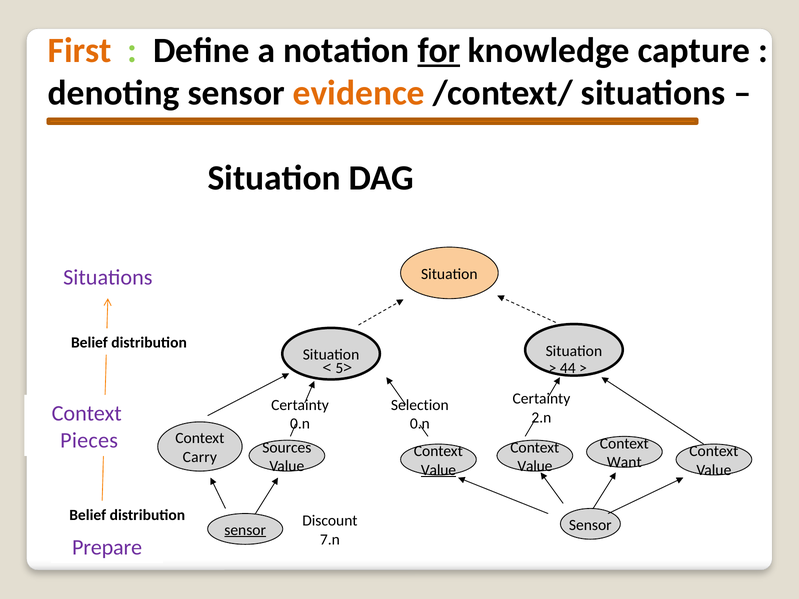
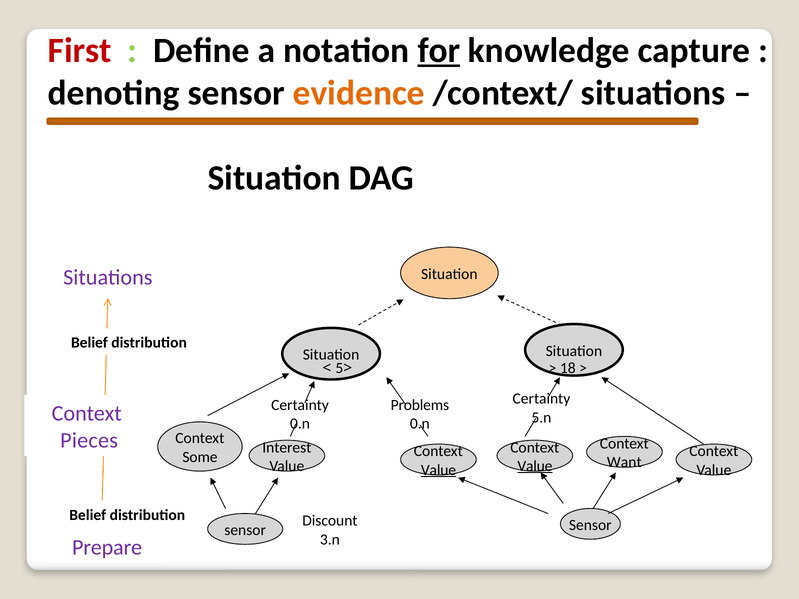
First colour: orange -> red (80, 50)
44: 44 -> 18 (568, 368)
Selection: Selection -> Problems (420, 405)
2.n: 2.n -> 5.n (541, 418)
Sources: Sources -> Interest (287, 448)
Carry: Carry -> Some (200, 457)
Value underline: none -> present (535, 466)
sensor underline: present -> none (245, 530)
7.n: 7.n -> 3.n (330, 540)
